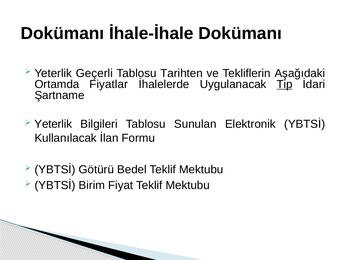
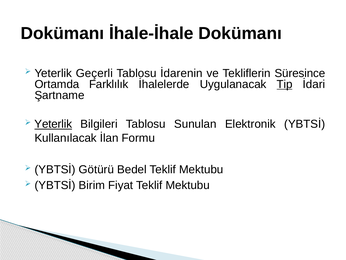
Tarihten: Tarihten -> İdarenin (182, 73)
Aşağıdaki: Aşağıdaki -> Süresince (300, 73)
Fiyatlar: Fiyatlar -> Farklılık (109, 84)
Yeterlik underline: none -> present (53, 124)
